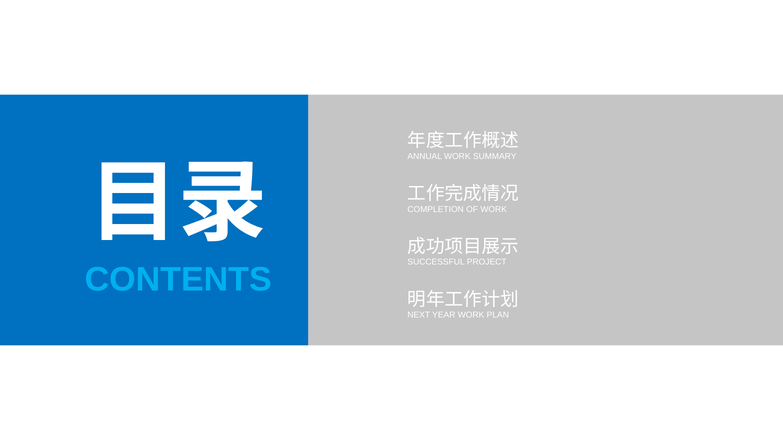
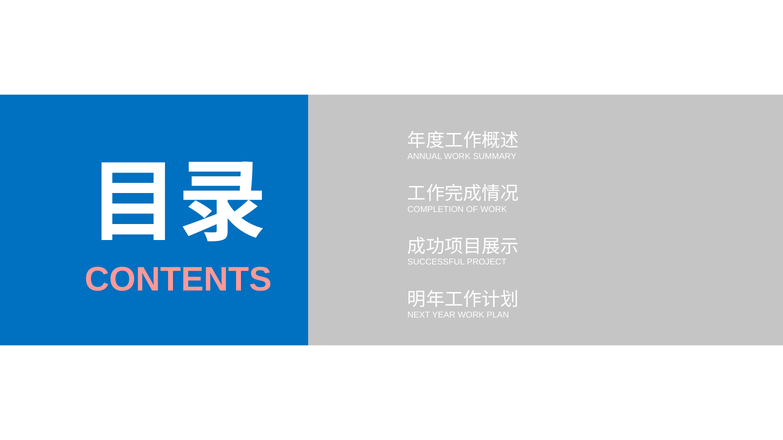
CONTENTS colour: light blue -> pink (178, 280)
